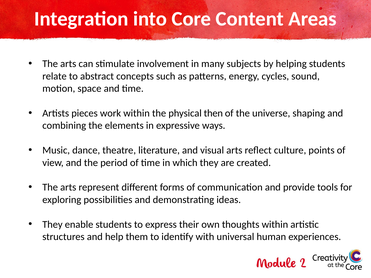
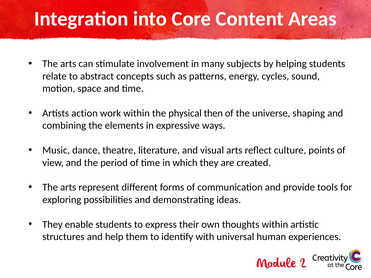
pieces: pieces -> action (85, 113)
